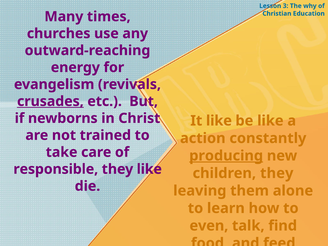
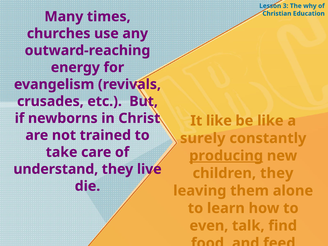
crusades underline: present -> none (50, 101)
action: action -> surely (203, 138)
responsible: responsible -> understand (56, 169)
they like: like -> live (149, 169)
